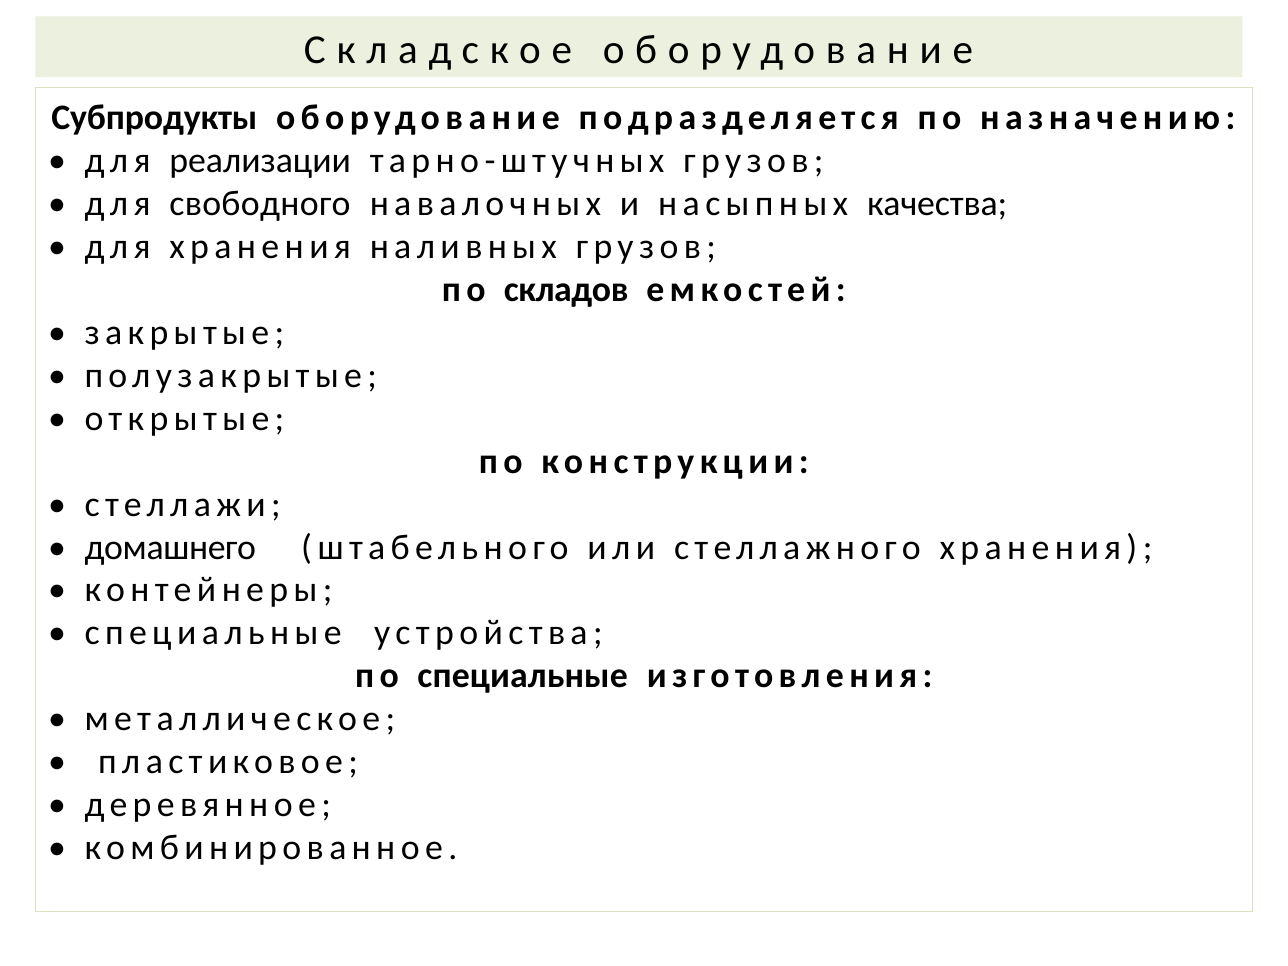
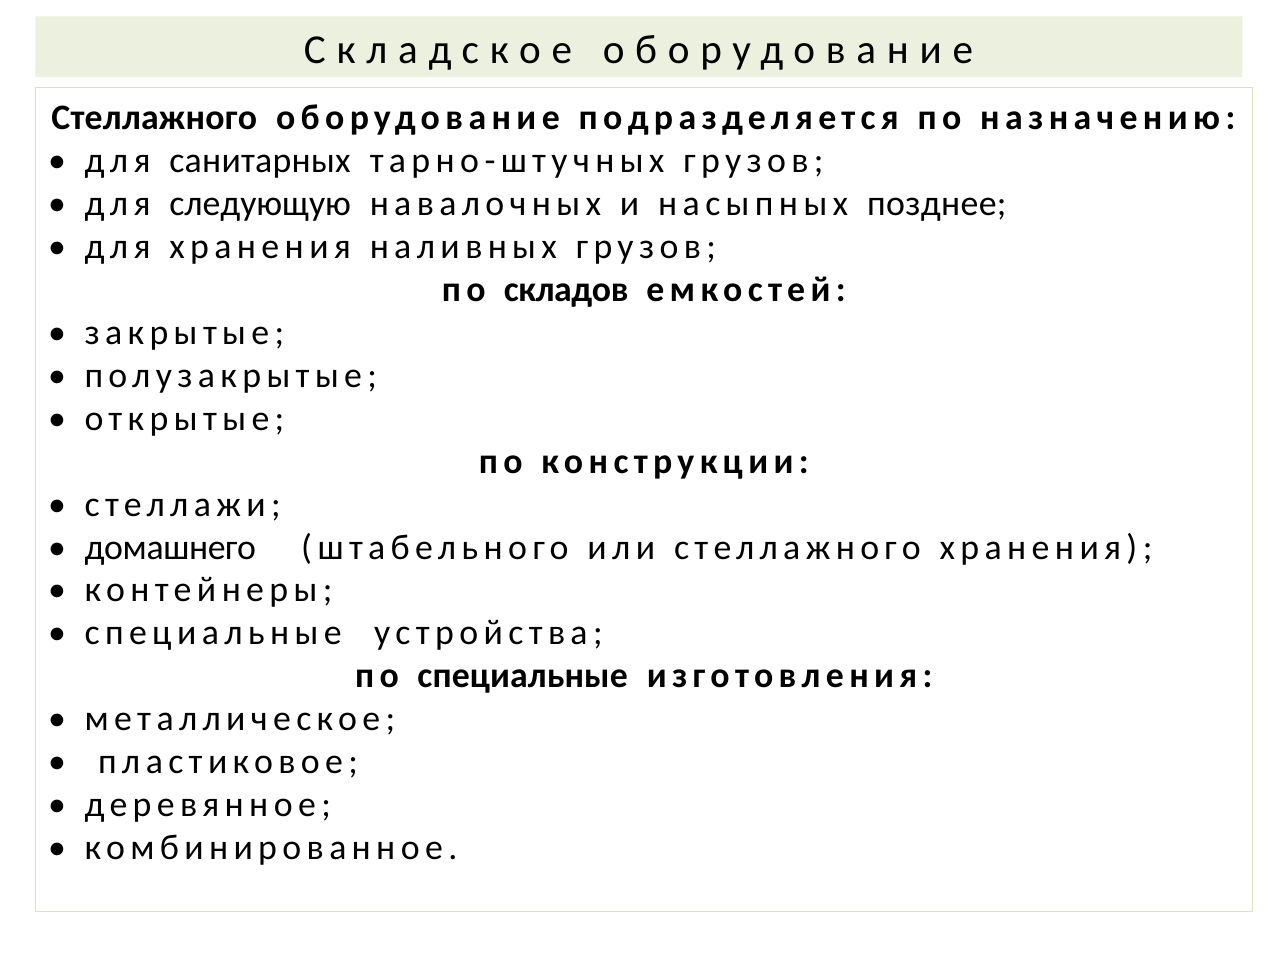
Субпродукты: Субпродукты -> Стеллажного (154, 118)
реализации: реализации -> санитарных (260, 161)
свободного: свободного -> следующую (260, 204)
качества: качества -> позднее (937, 204)
